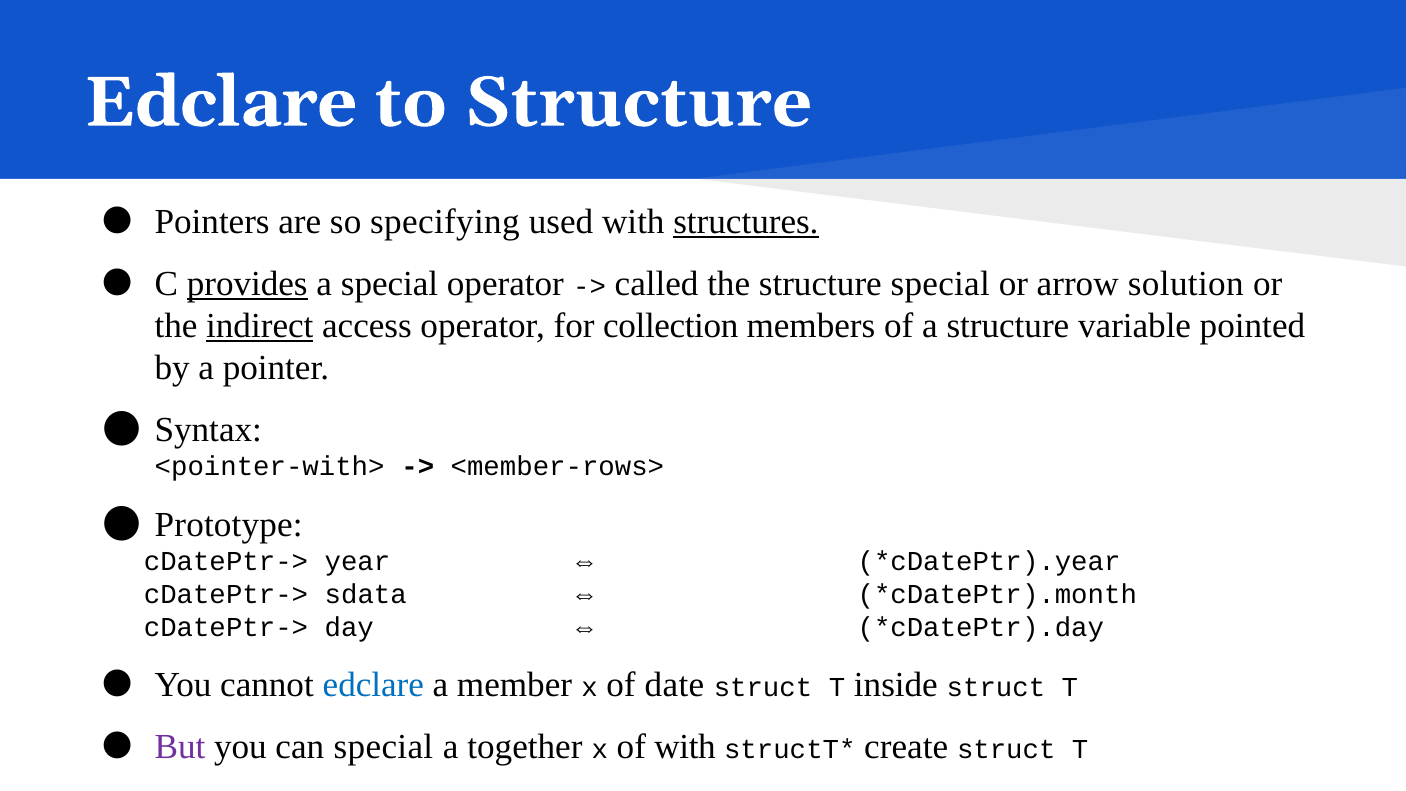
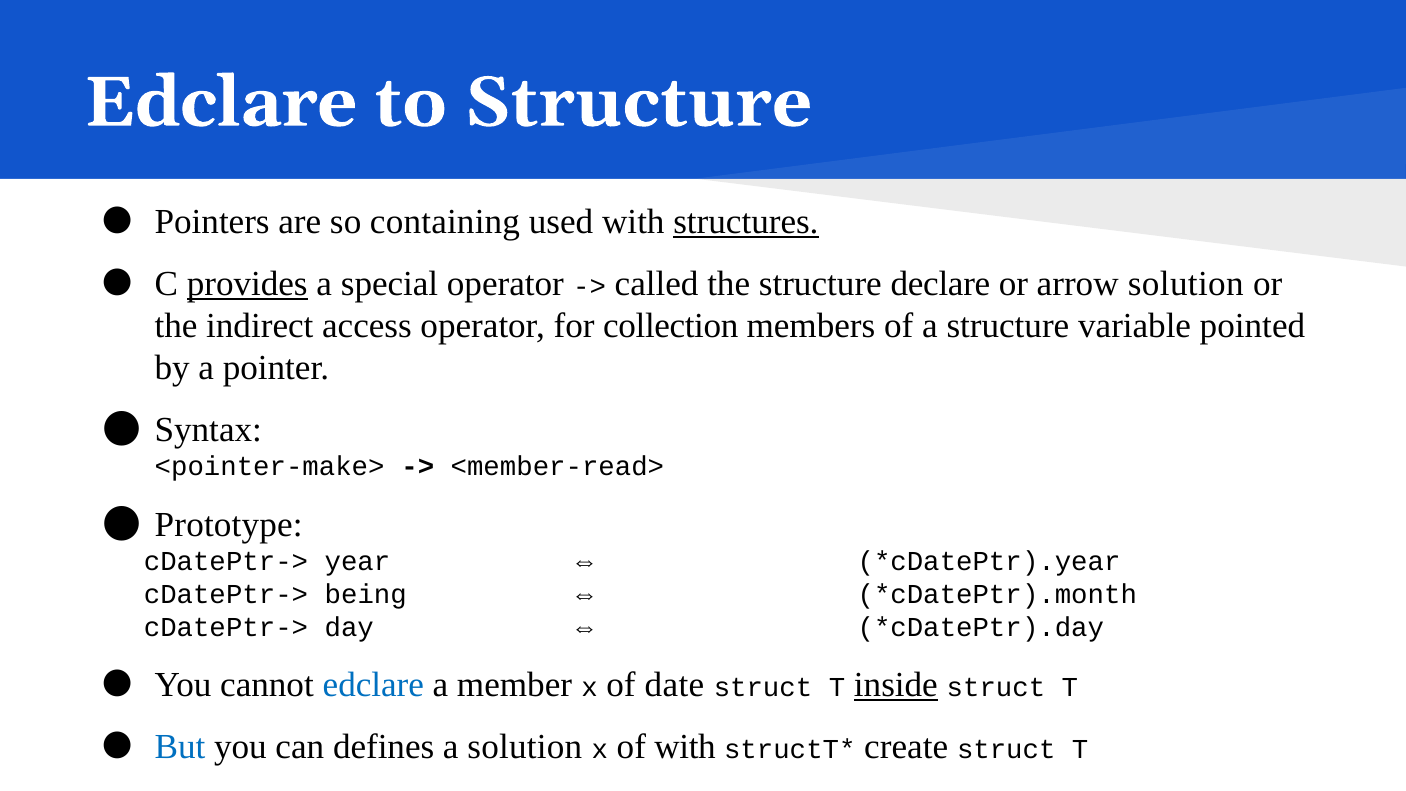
specifying: specifying -> containing (445, 222)
structure special: special -> declare (940, 284)
indirect underline: present -> none (260, 326)
<pointer-with>: <pointer-with> -> <pointer-make> (270, 467)
<member-rows>: <member-rows> -> <member-read> (557, 467)
sdata: sdata -> being (366, 594)
inside underline: none -> present (896, 685)
But colour: purple -> blue (180, 746)
can special: special -> defines (384, 746)
a together: together -> solution (525, 746)
